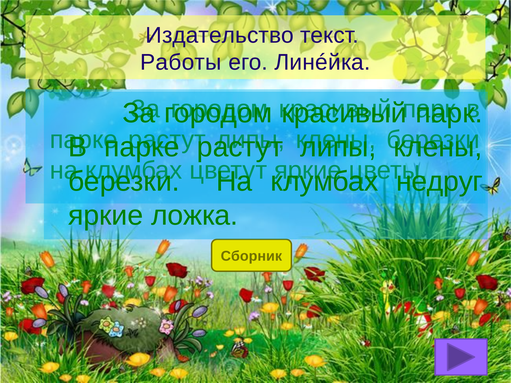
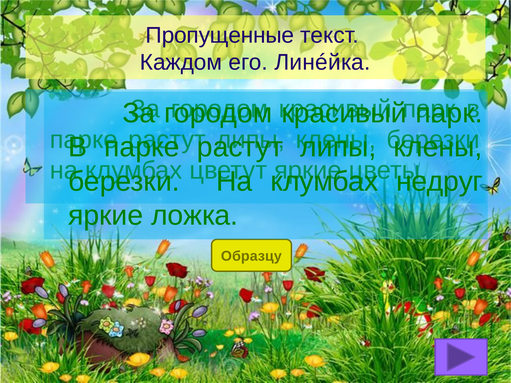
Издательство: Издательство -> Пропущенные (220, 35)
Работы: Работы -> Каждом (181, 62)
Сборник: Сборник -> Образцу (251, 256)
